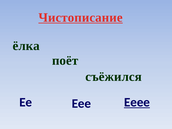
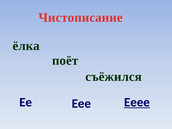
Чистописание underline: present -> none (81, 18)
